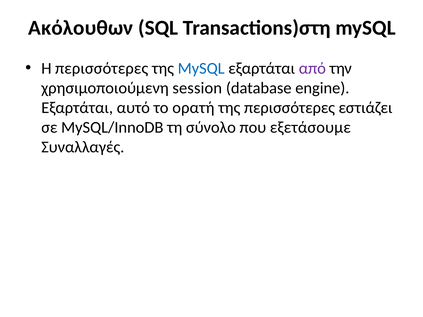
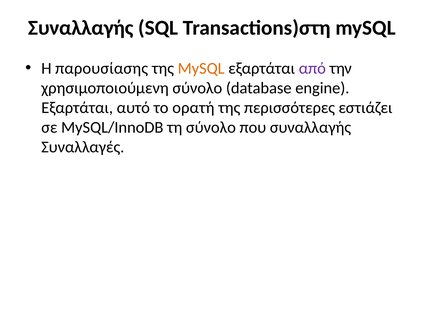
Ακόλουθων: Ακόλουθων -> Συναλλαγής (81, 28)
Η περισσότερες: περισσότερες -> παρουσίασης (102, 68)
MySQL colour: blue -> orange (201, 68)
χρησιμοποιούμενη session: session -> σύνολο (197, 88)
που εξετάσουμε: εξετάσουμε -> συναλλαγής (310, 128)
